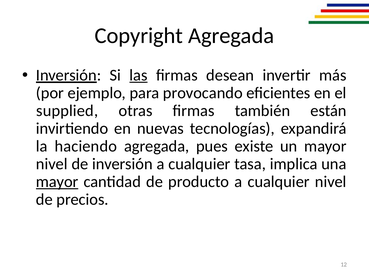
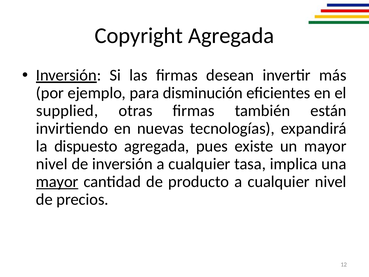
las underline: present -> none (138, 75)
provocando: provocando -> disminución (203, 93)
haciendo: haciendo -> dispuesto (86, 146)
